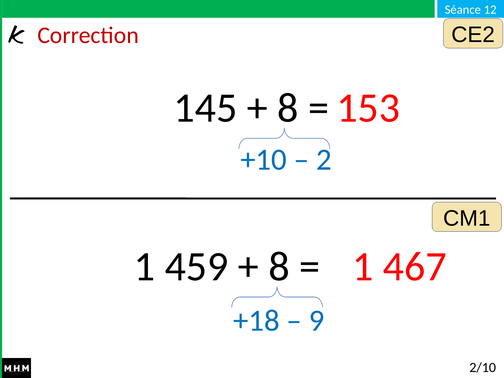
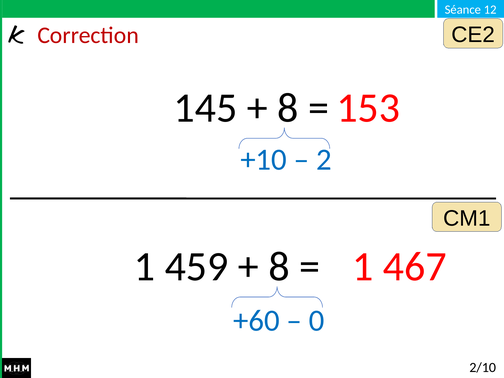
+18: +18 -> +60 (256, 321)
9: 9 -> 0 (317, 321)
